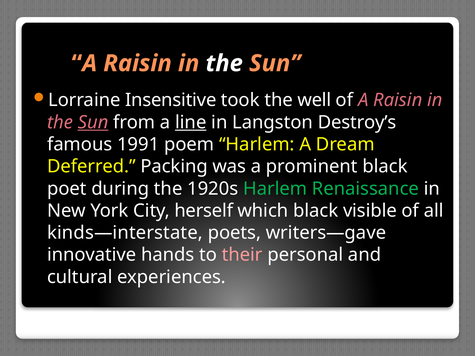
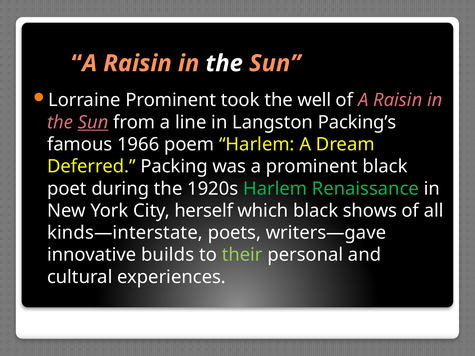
Lorraine Insensitive: Insensitive -> Prominent (171, 100)
line underline: present -> none (191, 122)
Destroy’s: Destroy’s -> Packing’s (357, 122)
1991: 1991 -> 1966 (138, 144)
visible: visible -> shows (370, 211)
hands: hands -> builds (168, 255)
their colour: pink -> light green (242, 255)
